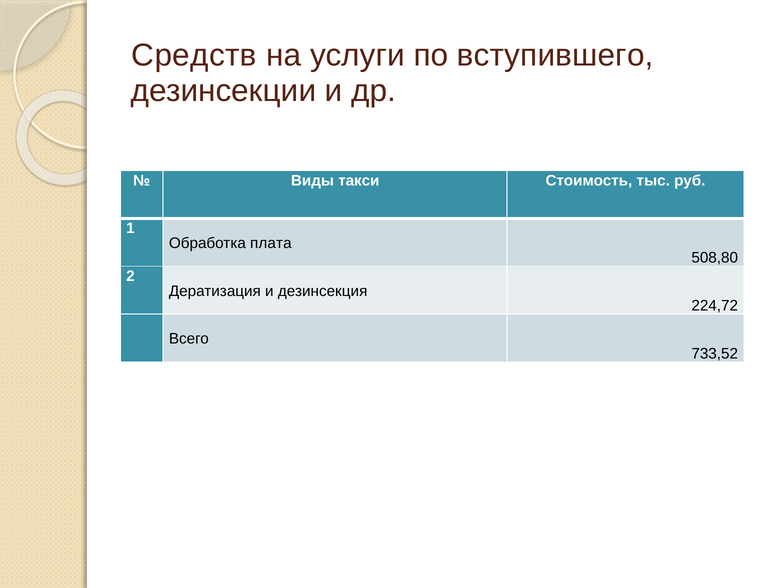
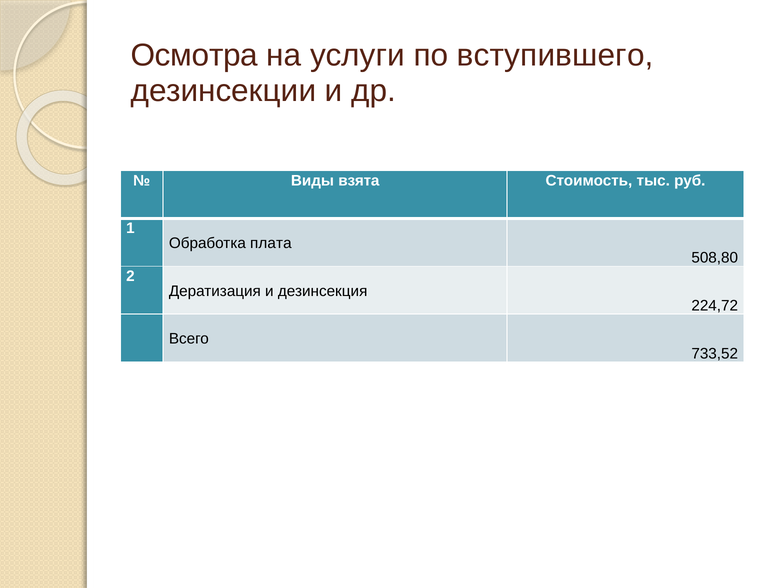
Средств: Средств -> Осмотра (194, 55)
такси: такси -> взята (359, 181)
